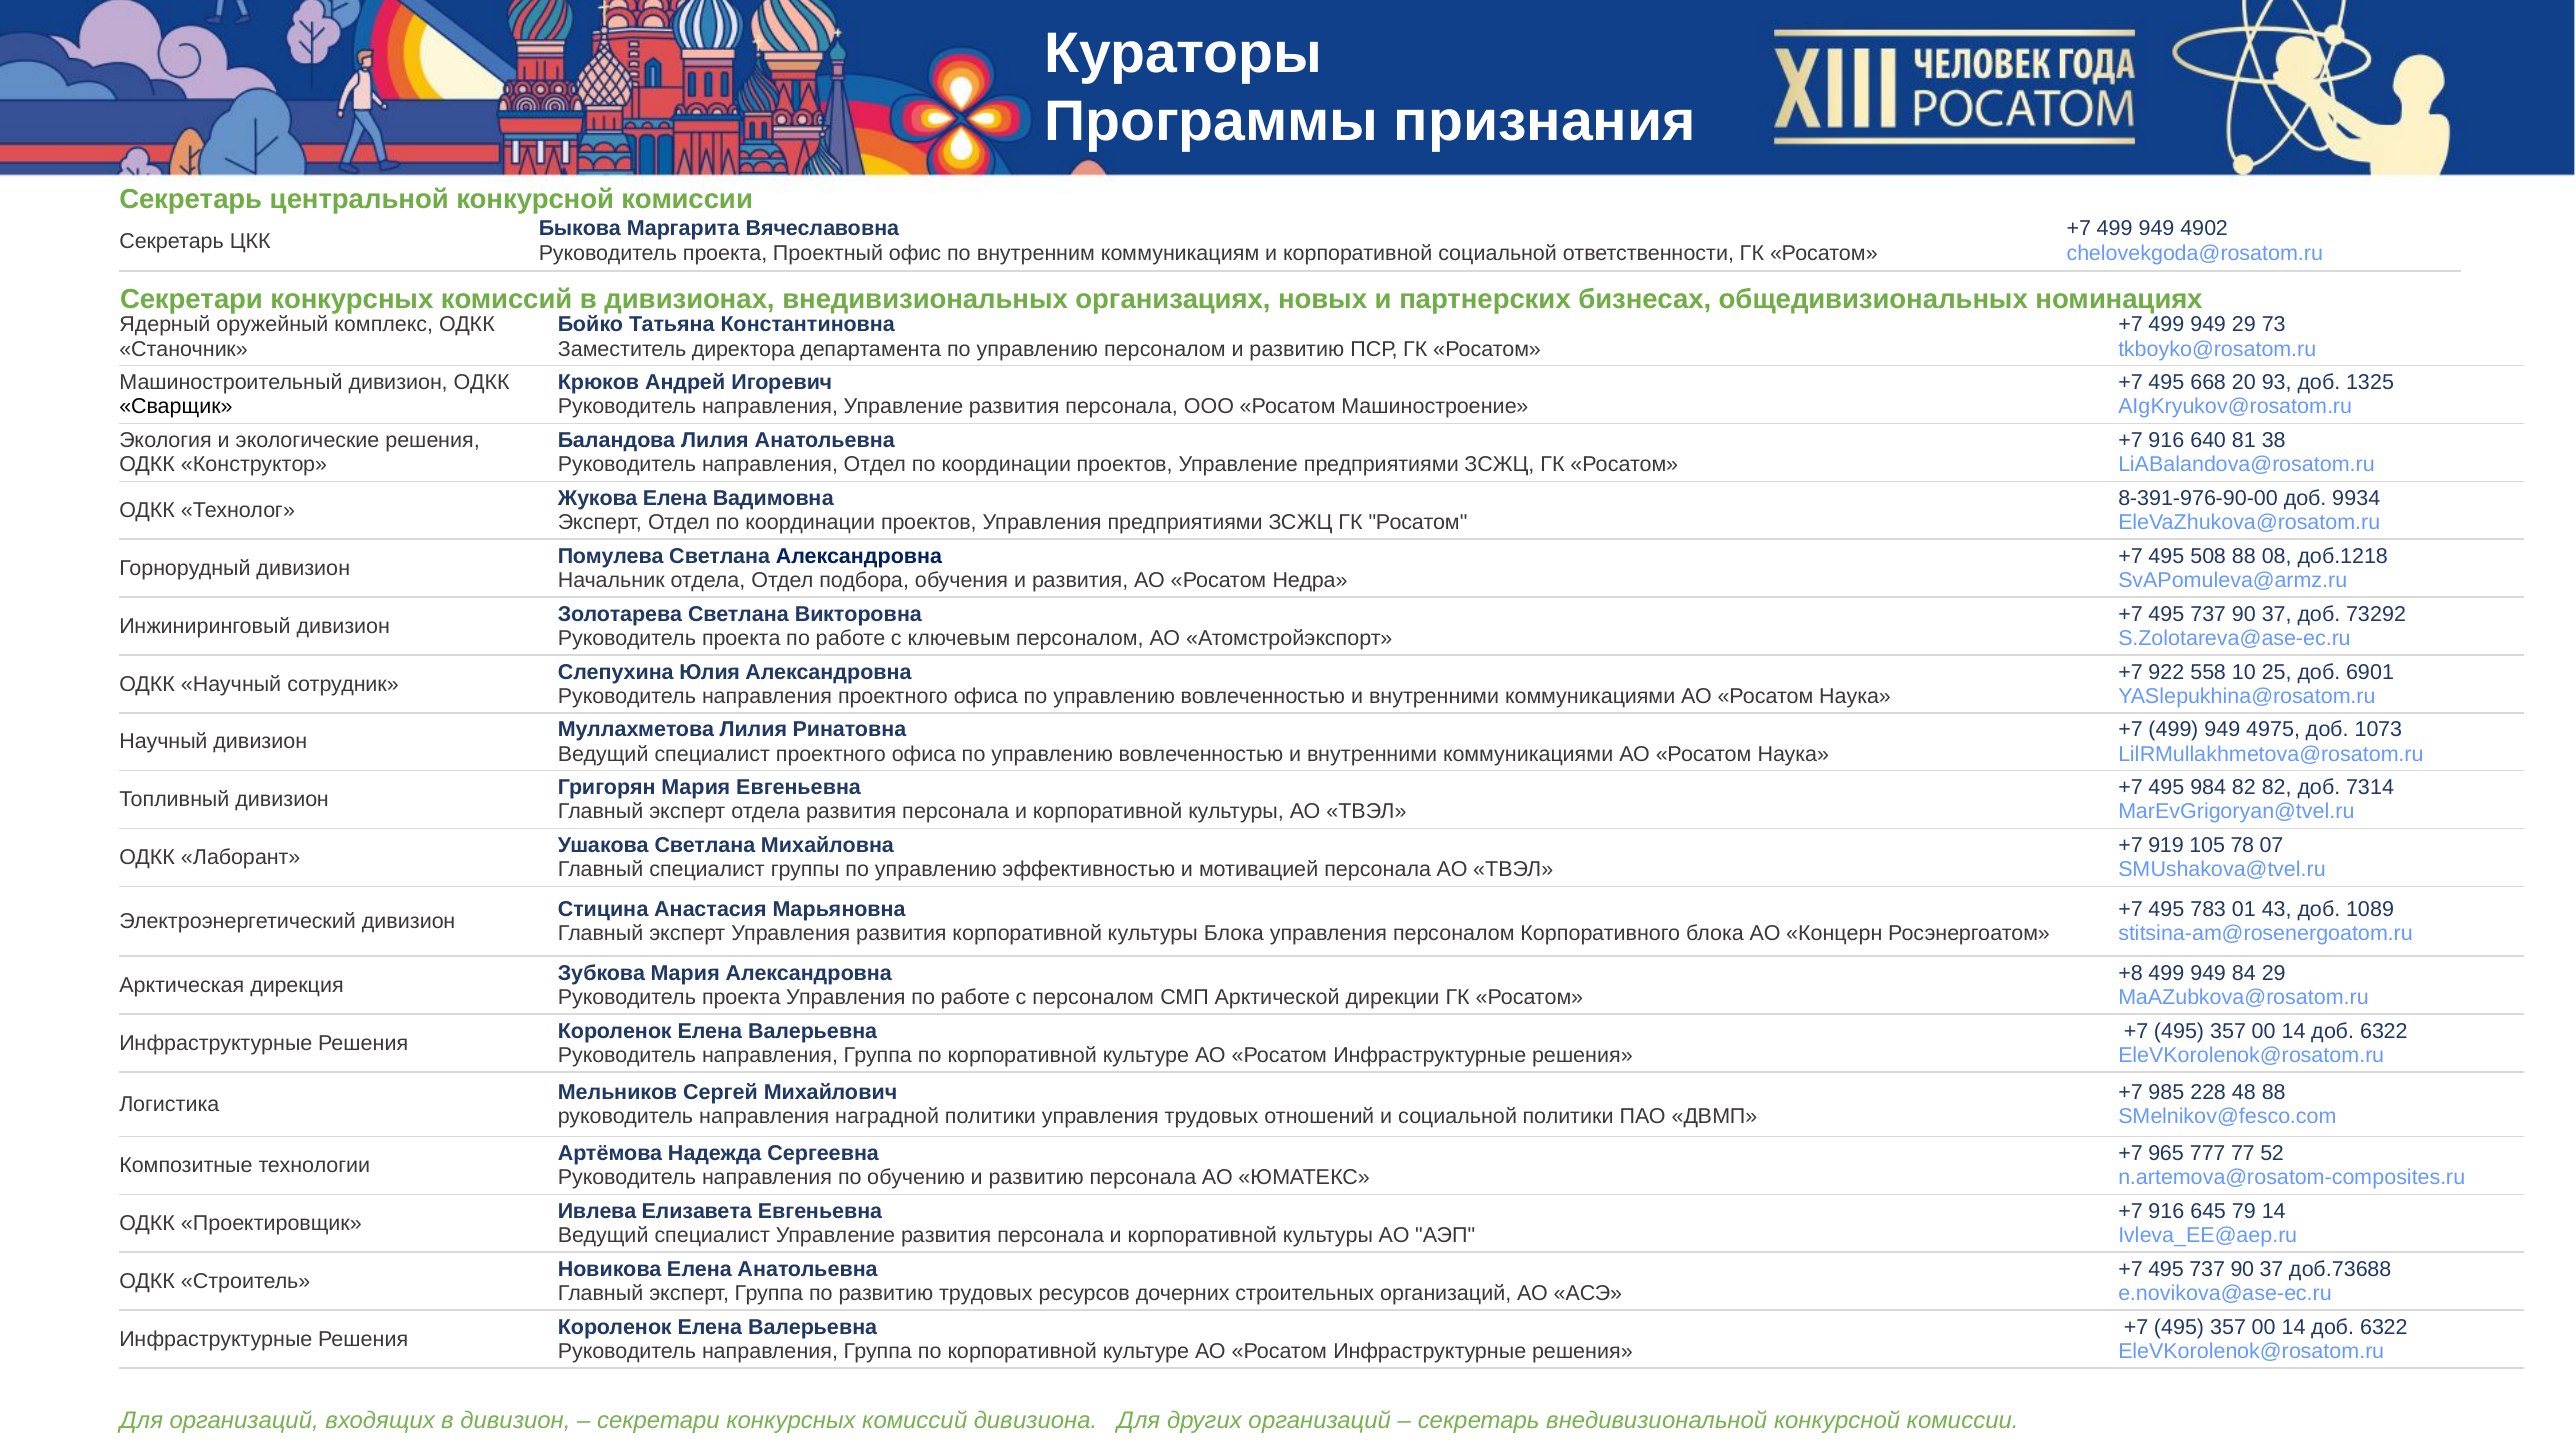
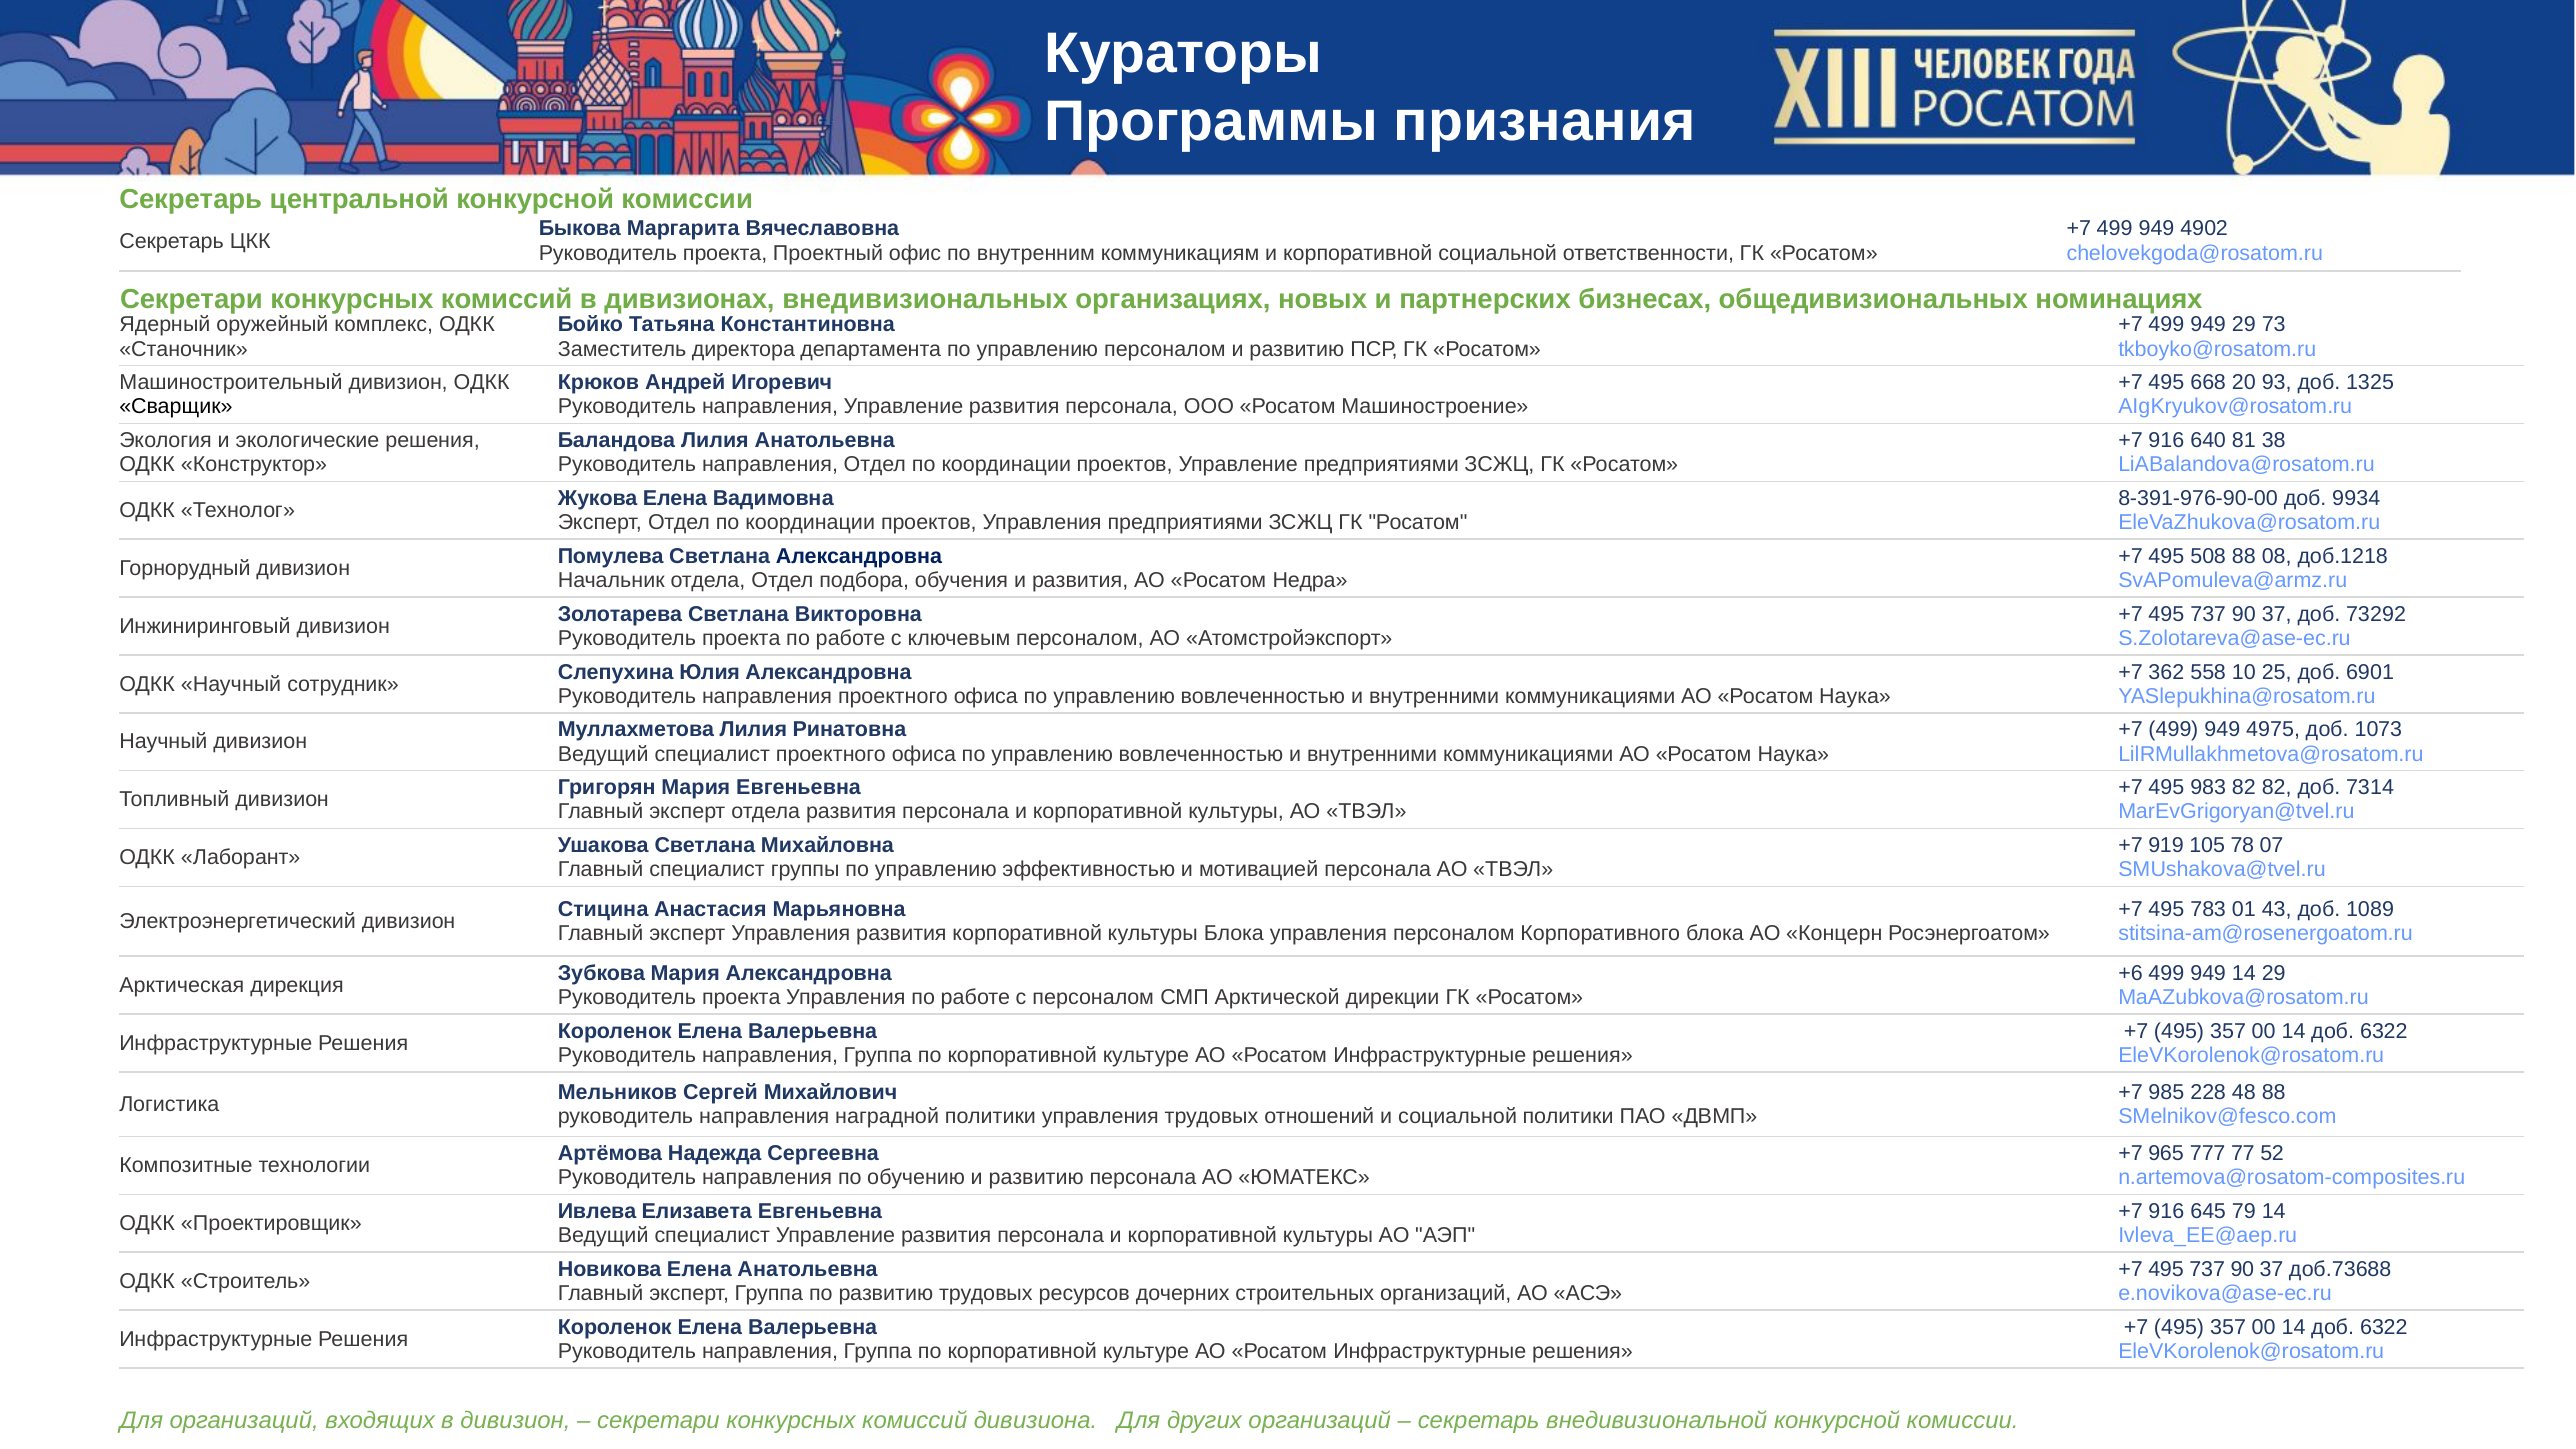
922: 922 -> 362 (2166, 672)
984: 984 -> 983 (2208, 788)
+8: +8 -> +6 (2131, 973)
949 84: 84 -> 14 (2244, 973)
